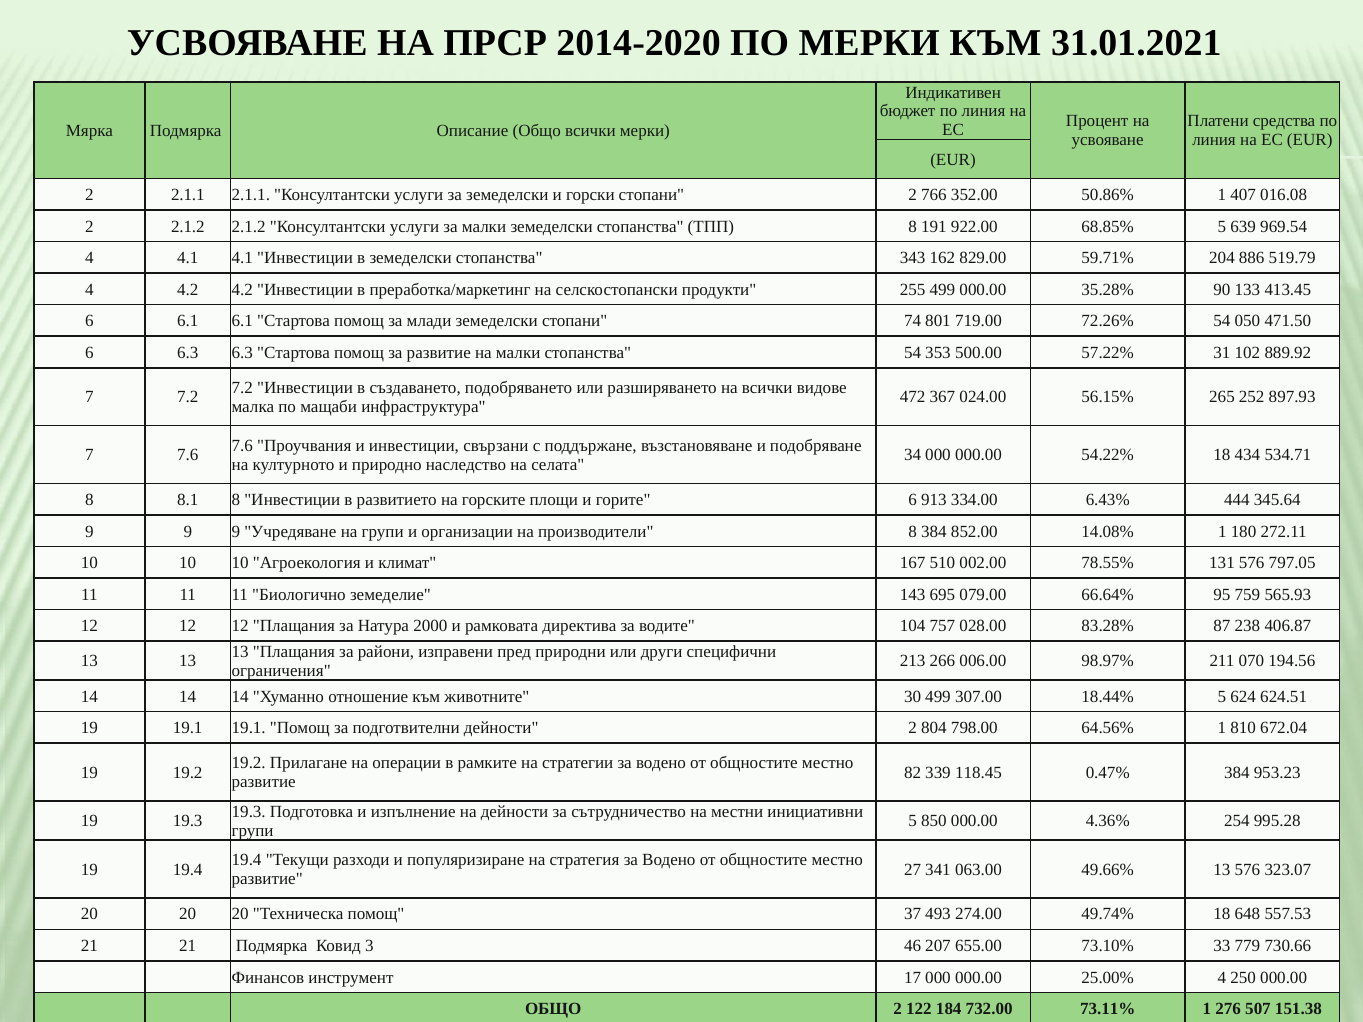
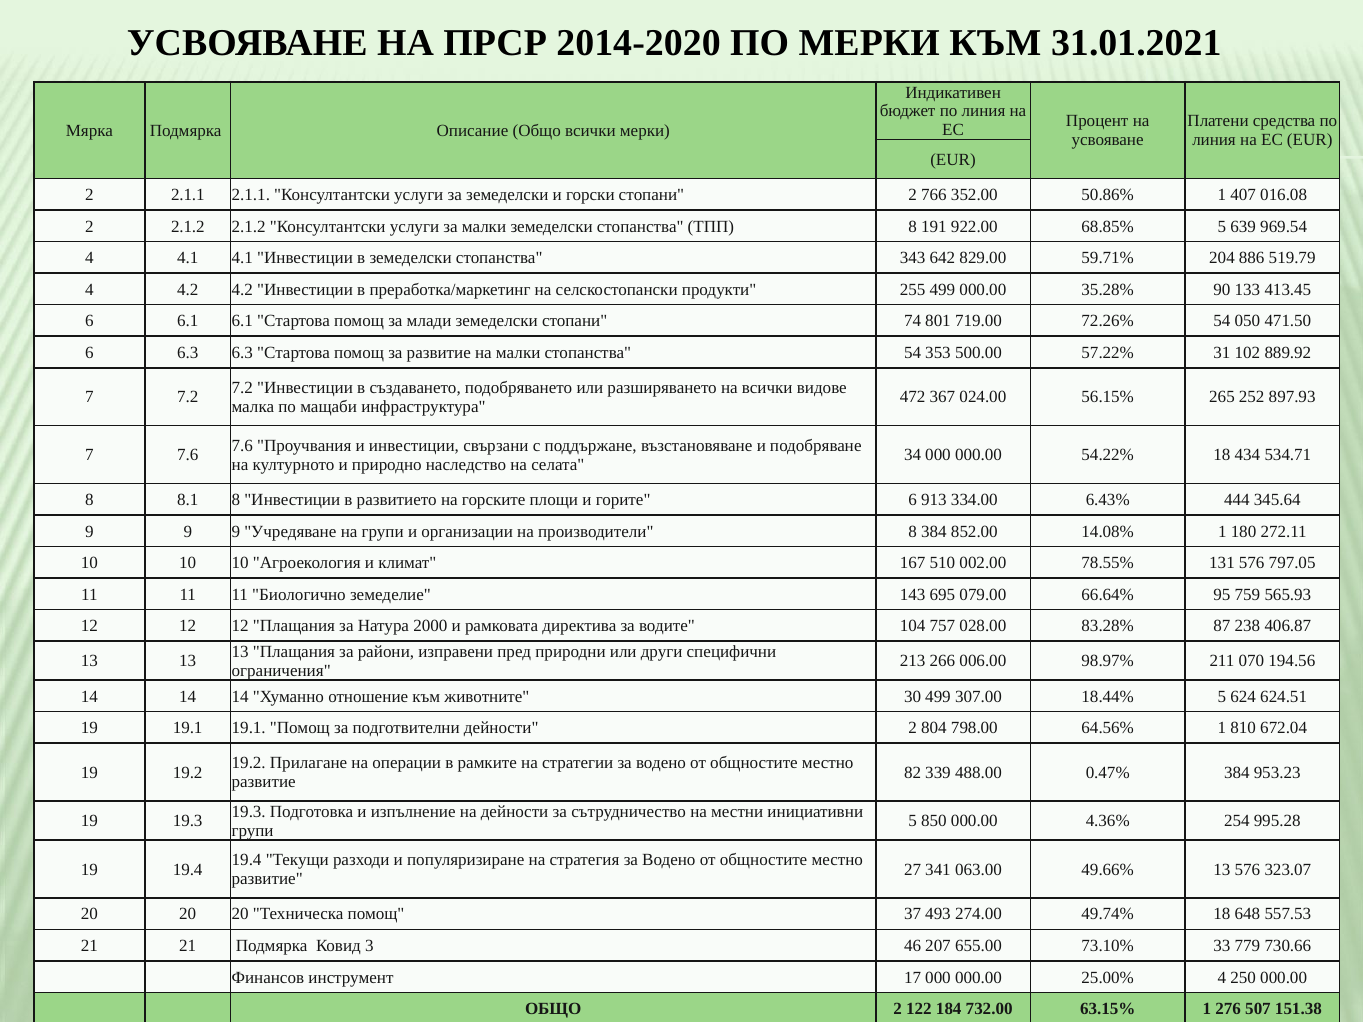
162: 162 -> 642 (942, 258)
118.45: 118.45 -> 488.00 (979, 773)
73.11%: 73.11% -> 63.15% (1108, 1009)
